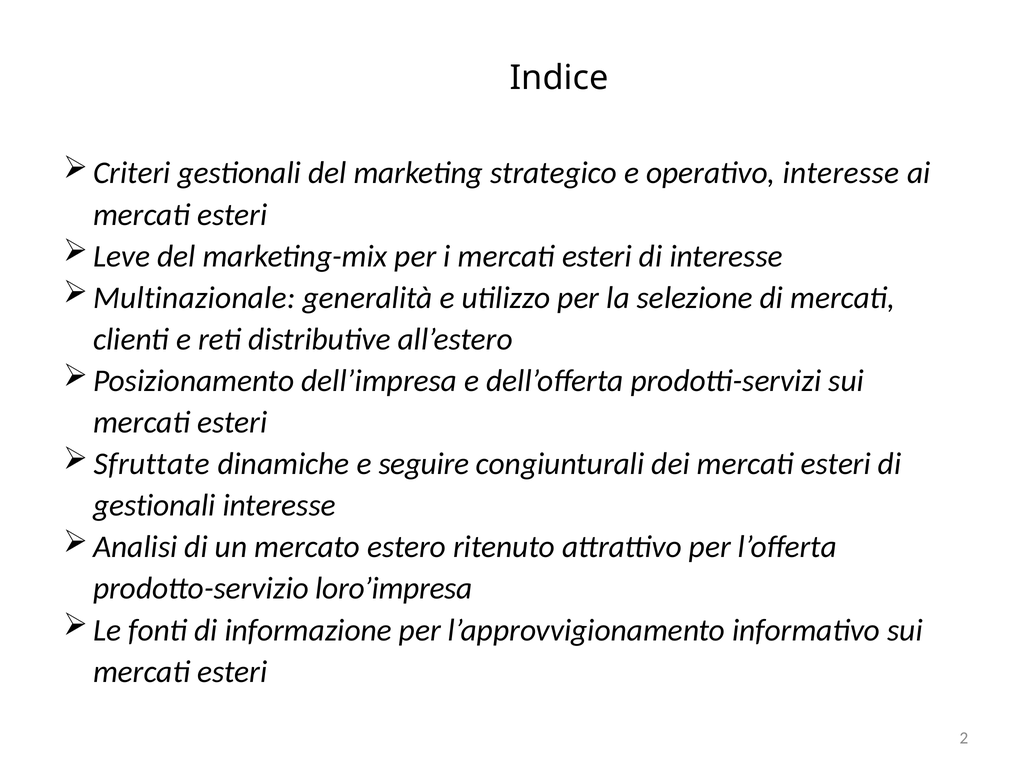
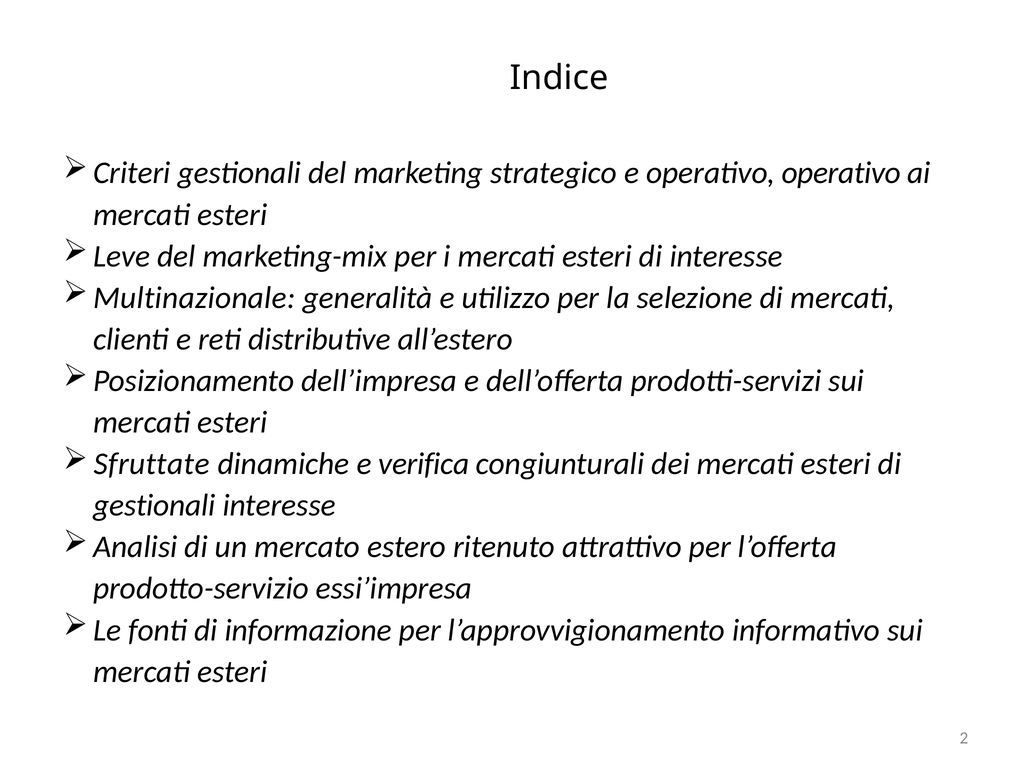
operativo interesse: interesse -> operativo (841, 173)
seguire: seguire -> verifica (424, 464)
loro’impresa: loro’impresa -> essi’impresa (394, 588)
